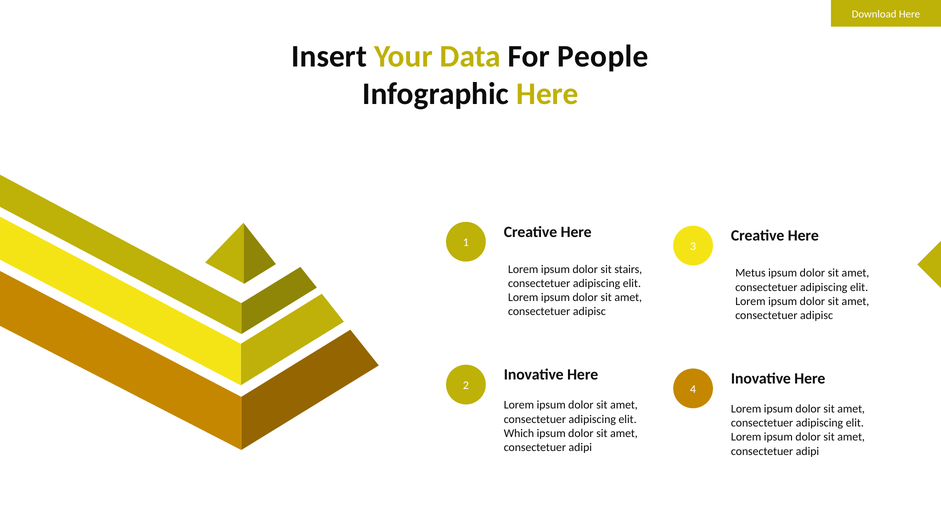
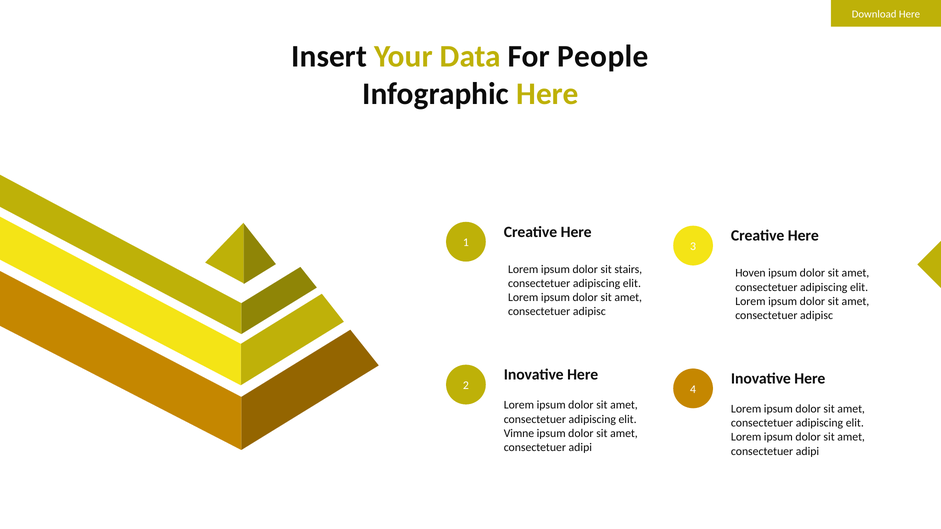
Metus: Metus -> Hoven (750, 273)
Which: Which -> Vimne (519, 434)
